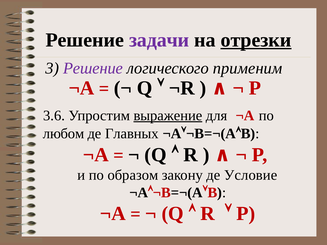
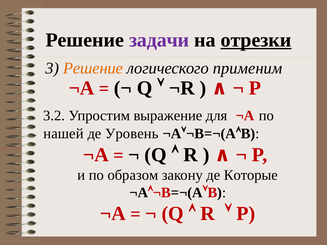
Решение colour: purple -> orange (93, 68)
3.6: 3.6 -> 3.2 (54, 116)
выражение underline: present -> none (168, 116)
любом: любом -> нашей (63, 134)
Главных: Главных -> Уровень (132, 134)
Условие: Условие -> Которые (251, 175)
